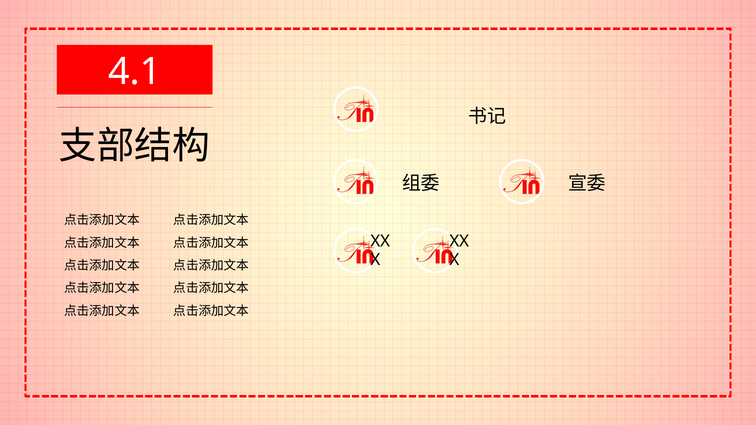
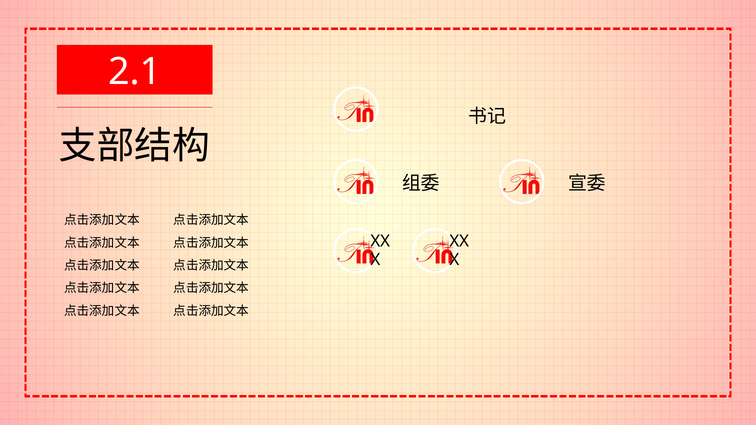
4.1: 4.1 -> 2.1 (135, 72)
